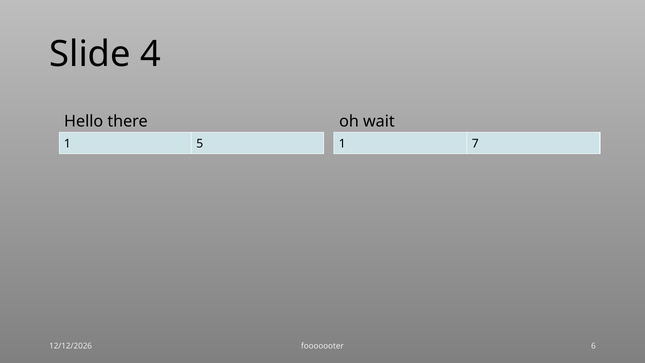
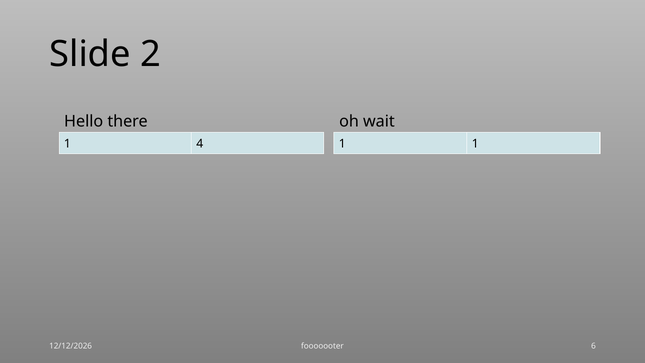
4: 4 -> 2 (150, 54)
5: 5 -> 4 (200, 144)
1 7: 7 -> 1 (475, 144)
